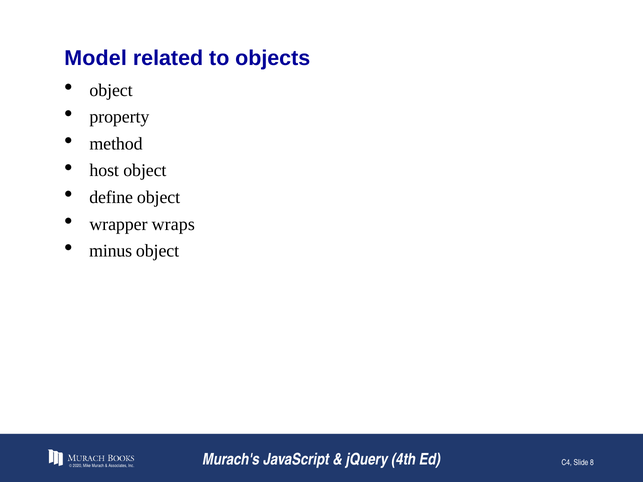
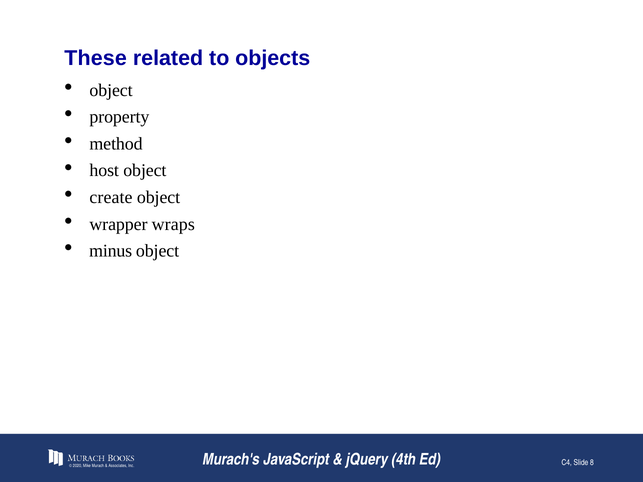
Model: Model -> These (96, 58)
define: define -> create (111, 197)
